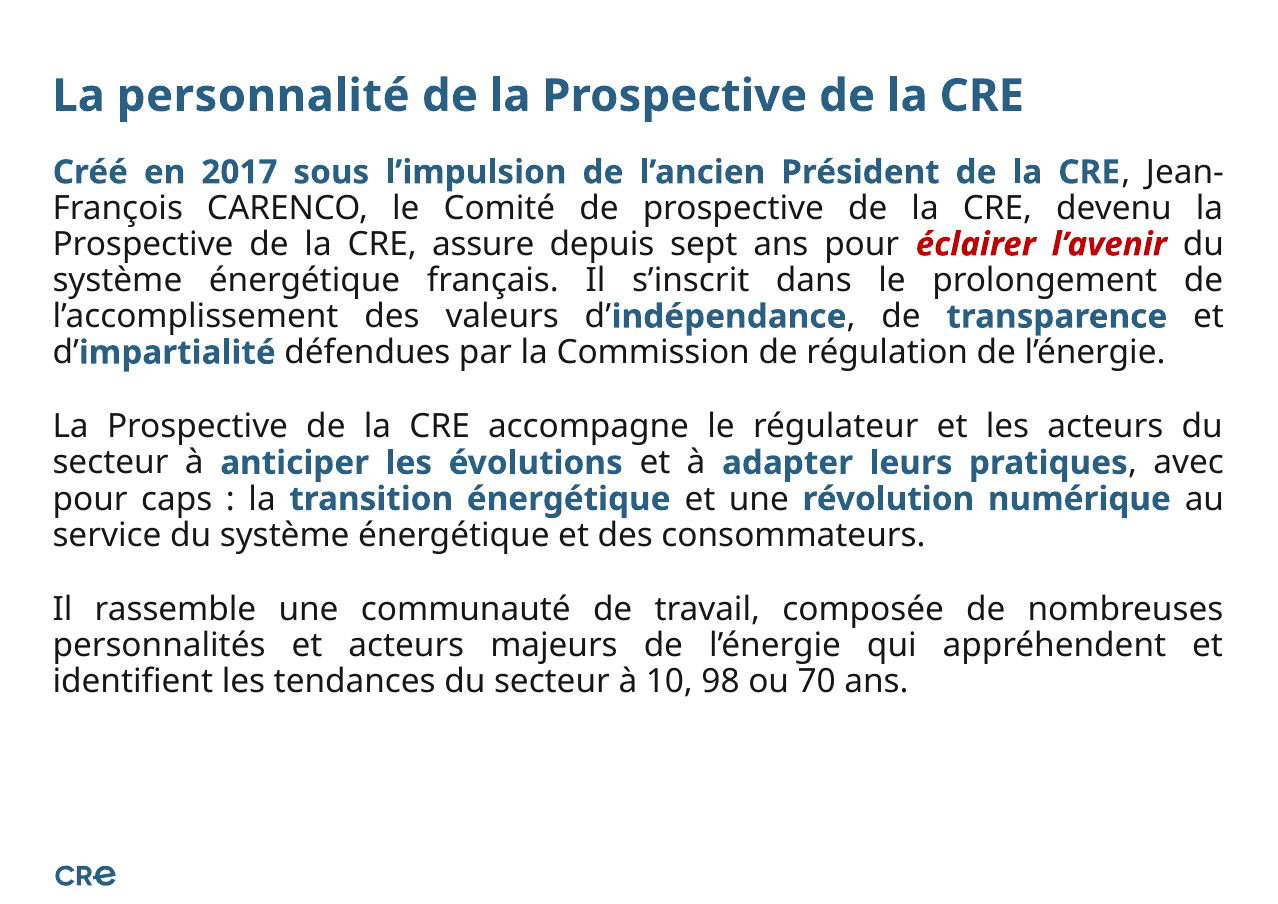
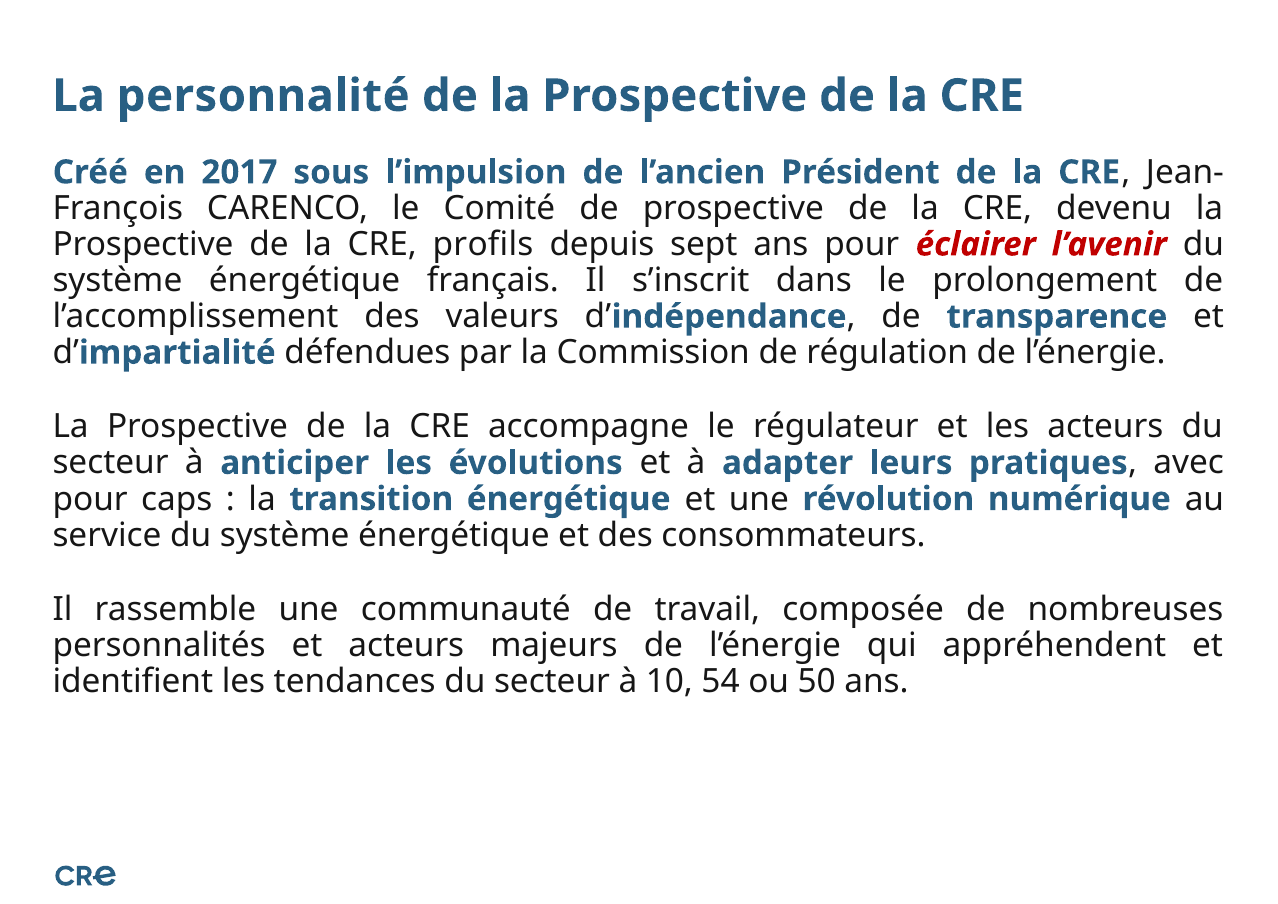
assure: assure -> profils (483, 244)
98: 98 -> 54 (721, 681)
70: 70 -> 50 (817, 681)
